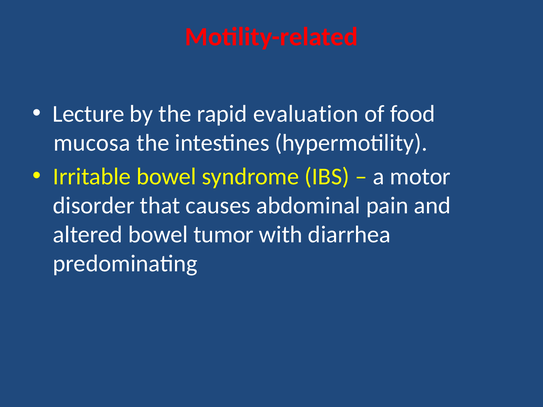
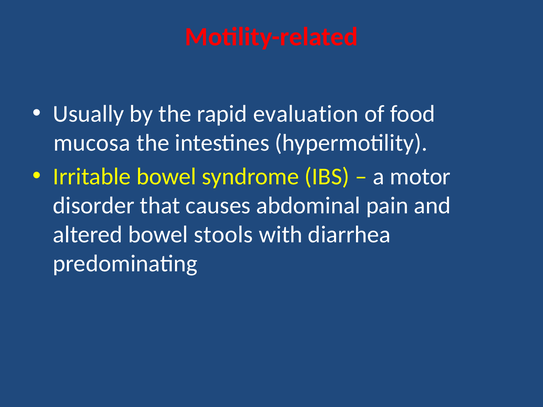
Lecture: Lecture -> Usually (89, 114)
tumor: tumor -> stools (223, 235)
